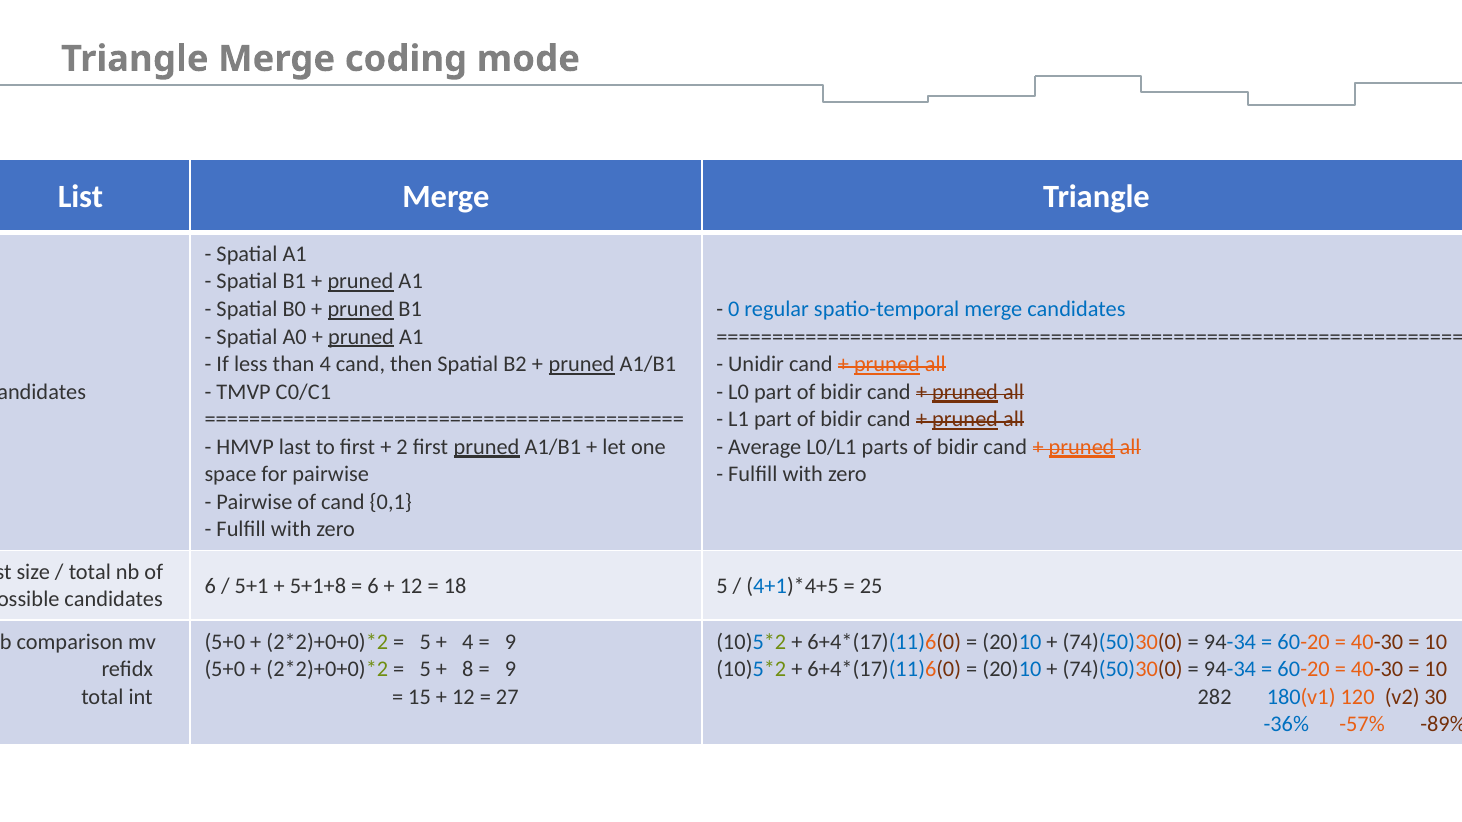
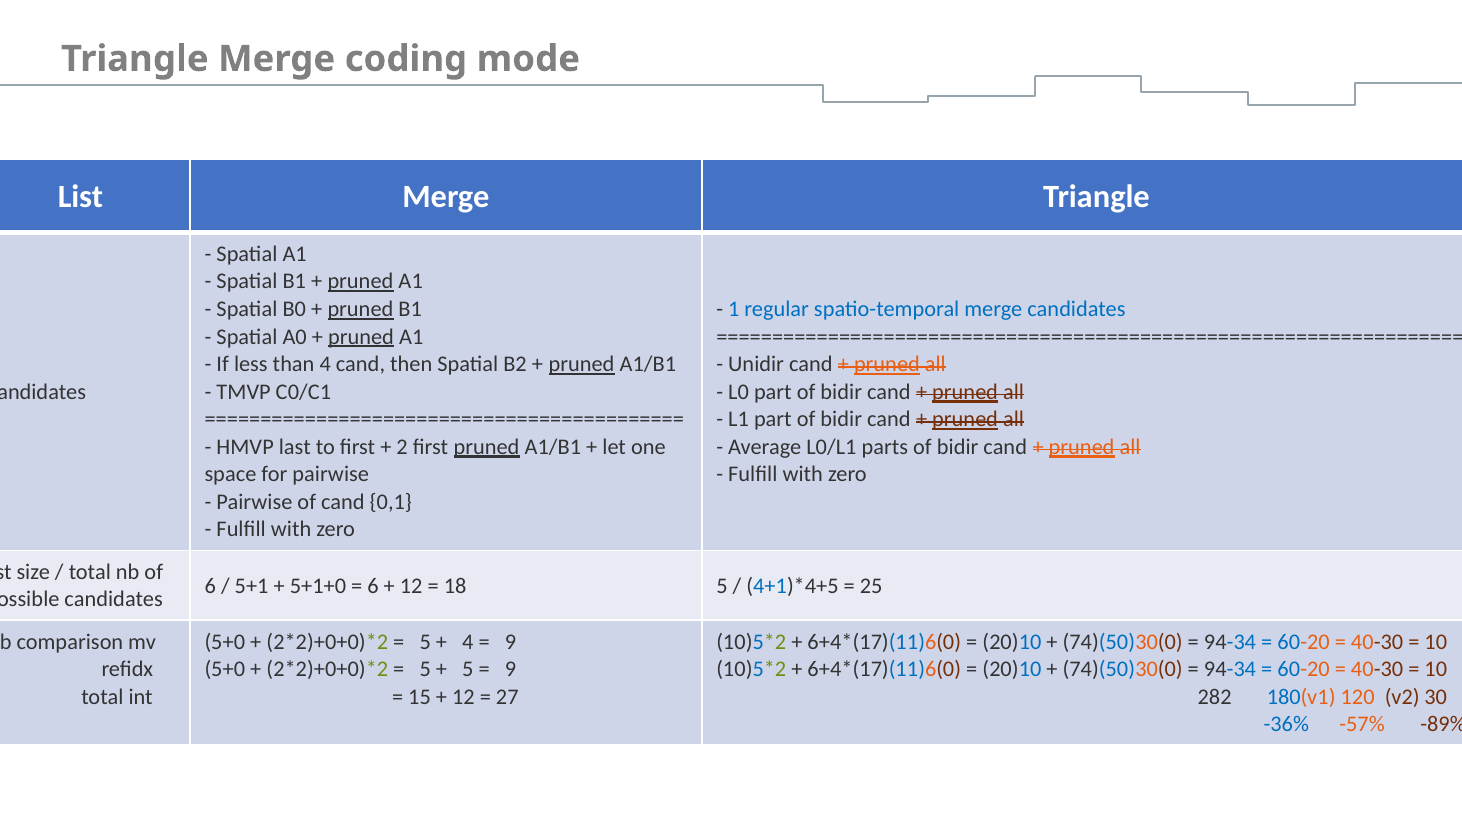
0: 0 -> 1 (734, 309)
5+1+8: 5+1+8 -> 5+1+0 (318, 586)
8: 8 -> 5 (468, 670)
